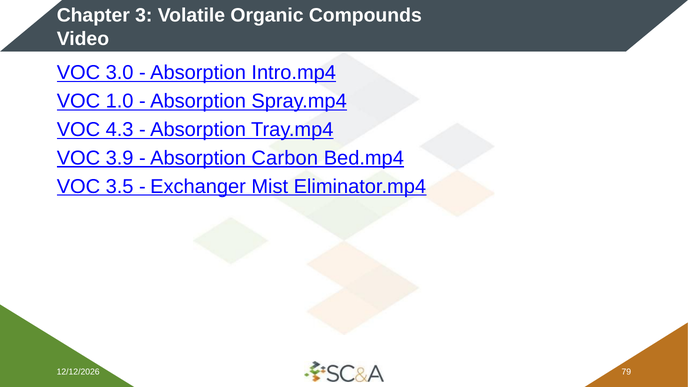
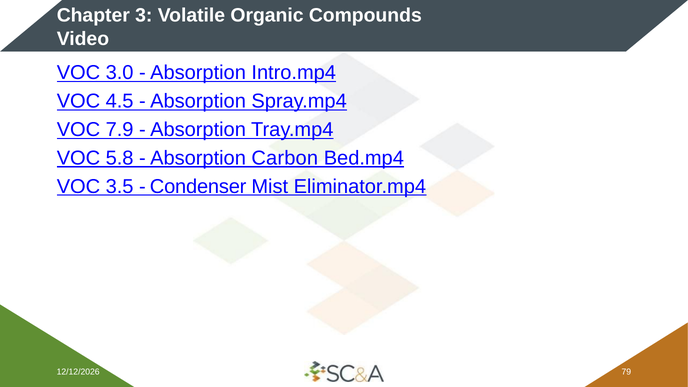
1.0: 1.0 -> 4.5 (120, 101)
4.3: 4.3 -> 7.9 (120, 130)
3.9: 3.9 -> 5.8 (120, 158)
Exchanger: Exchanger -> Condenser (198, 186)
